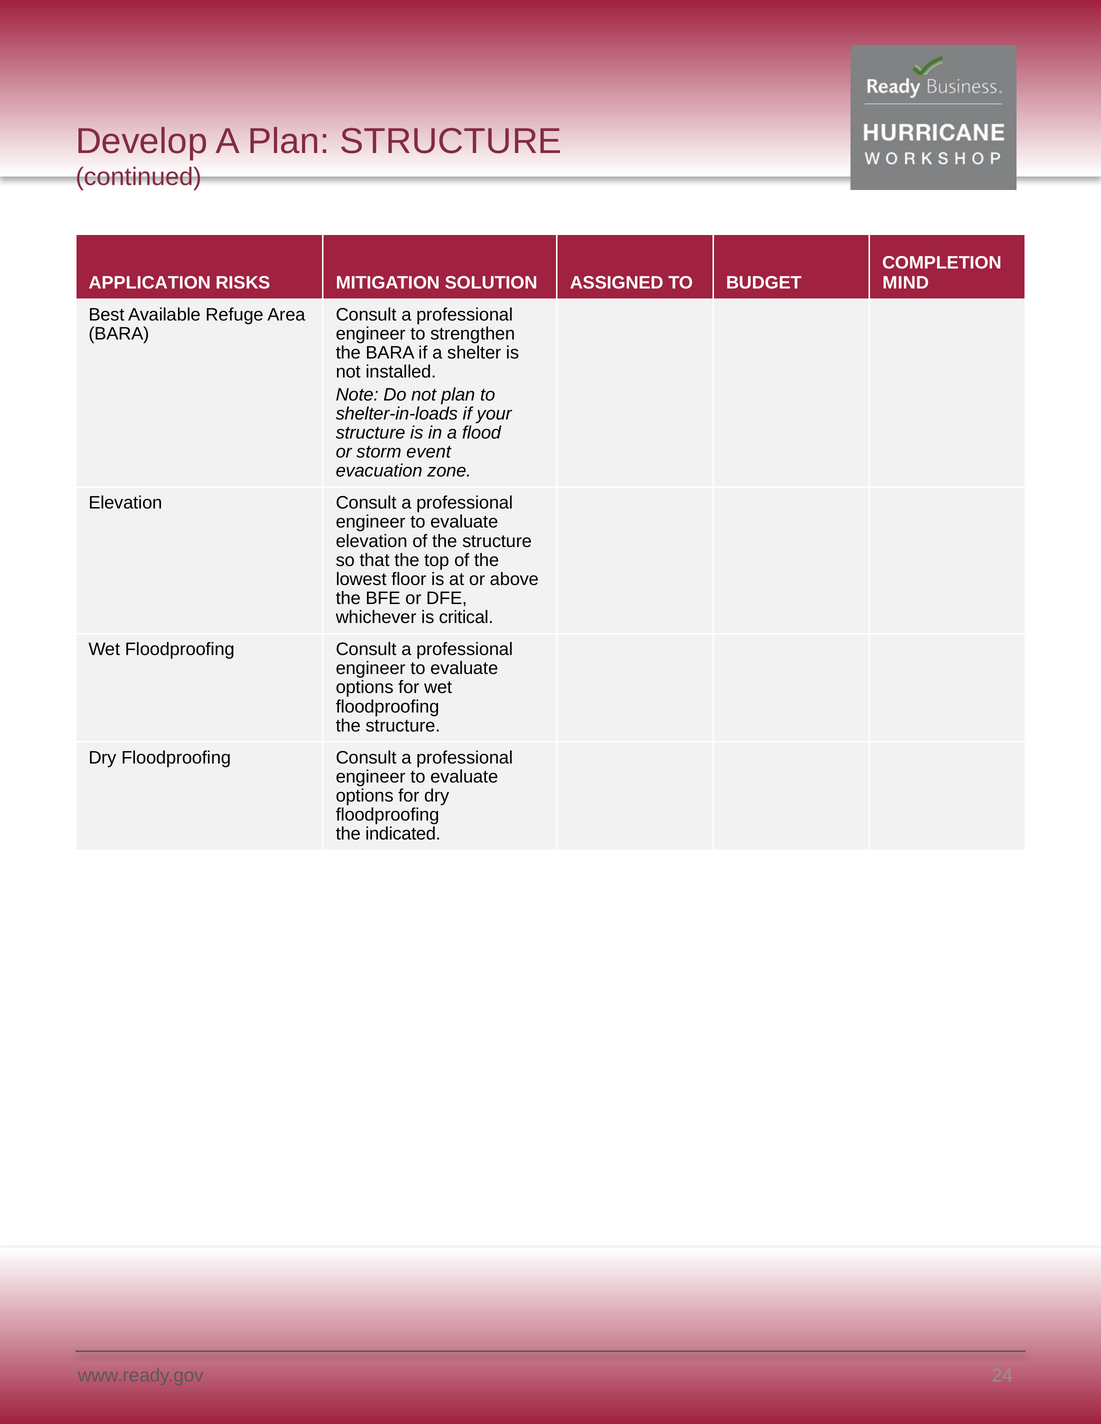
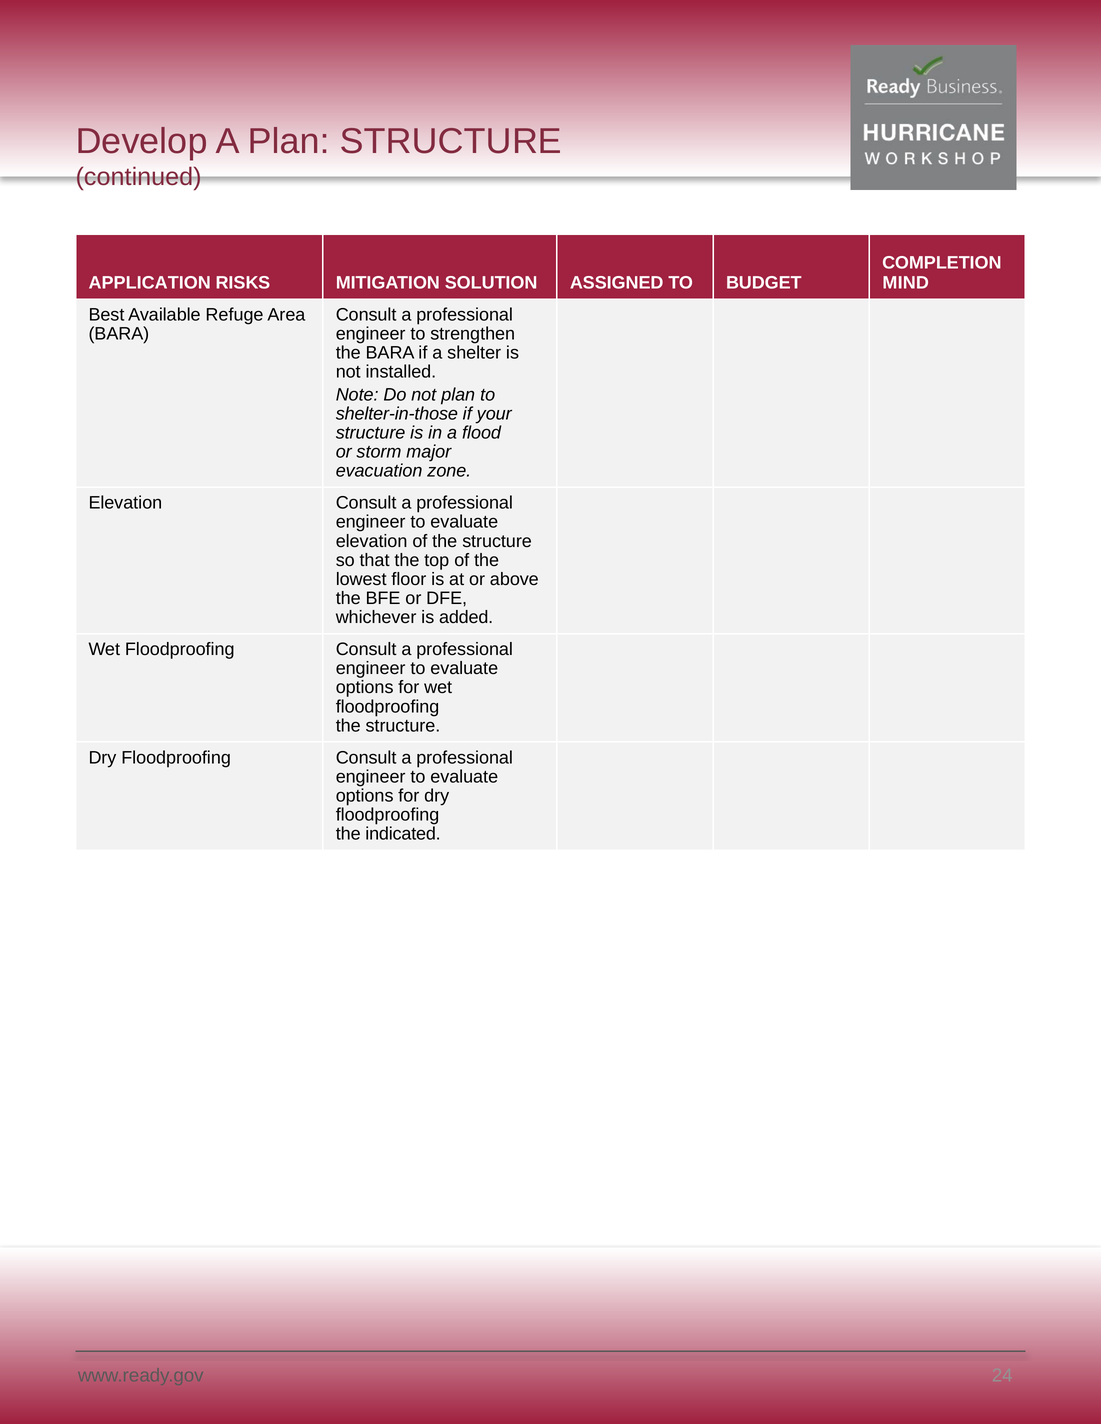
shelter-in-loads: shelter-in-loads -> shelter-in-those (397, 414)
event: event -> major (429, 452)
critical: critical -> added (466, 618)
